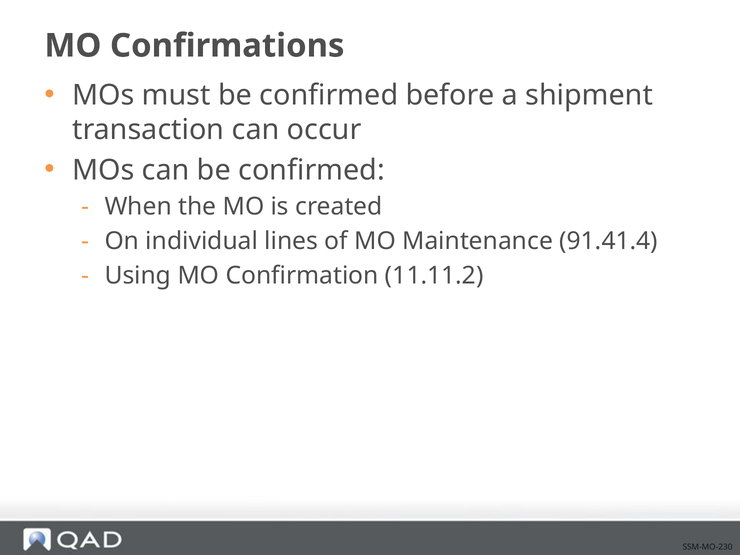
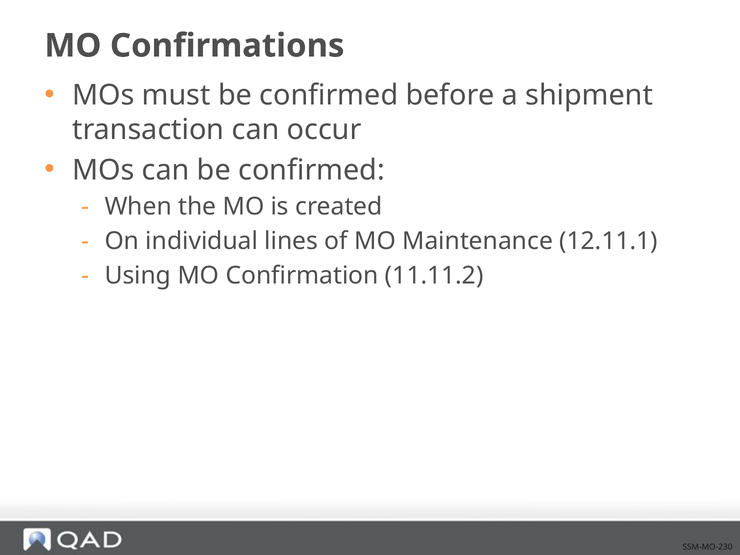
91.41.4: 91.41.4 -> 12.11.1 (609, 241)
